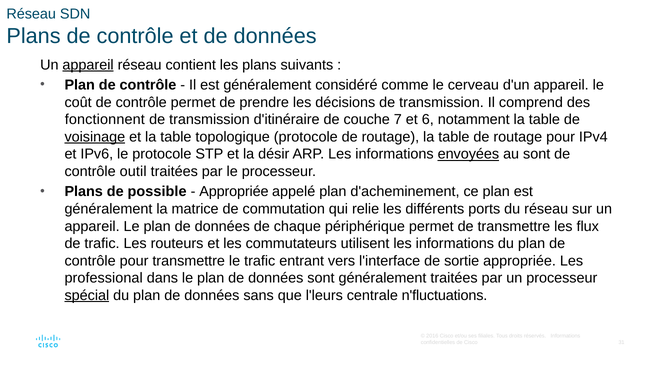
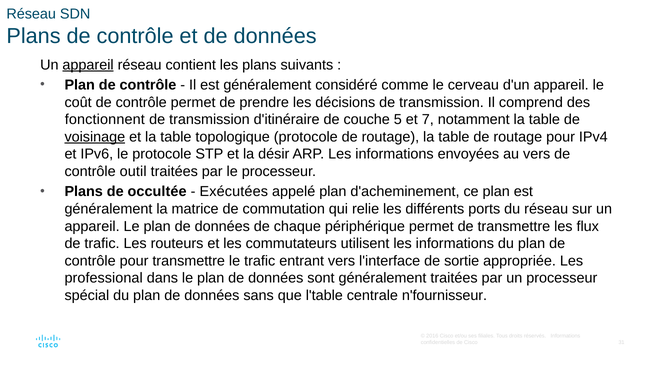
7: 7 -> 5 (398, 120)
6: 6 -> 7 (428, 120)
envoyées underline: present -> none (468, 154)
au sont: sont -> vers (537, 154)
possible: possible -> occultée (157, 192)
Appropriée: Appropriée -> Exécutées (234, 192)
spécial underline: present -> none (87, 295)
l'leurs: l'leurs -> l'table (324, 295)
n'fluctuations: n'fluctuations -> n'fournisseur (444, 295)
